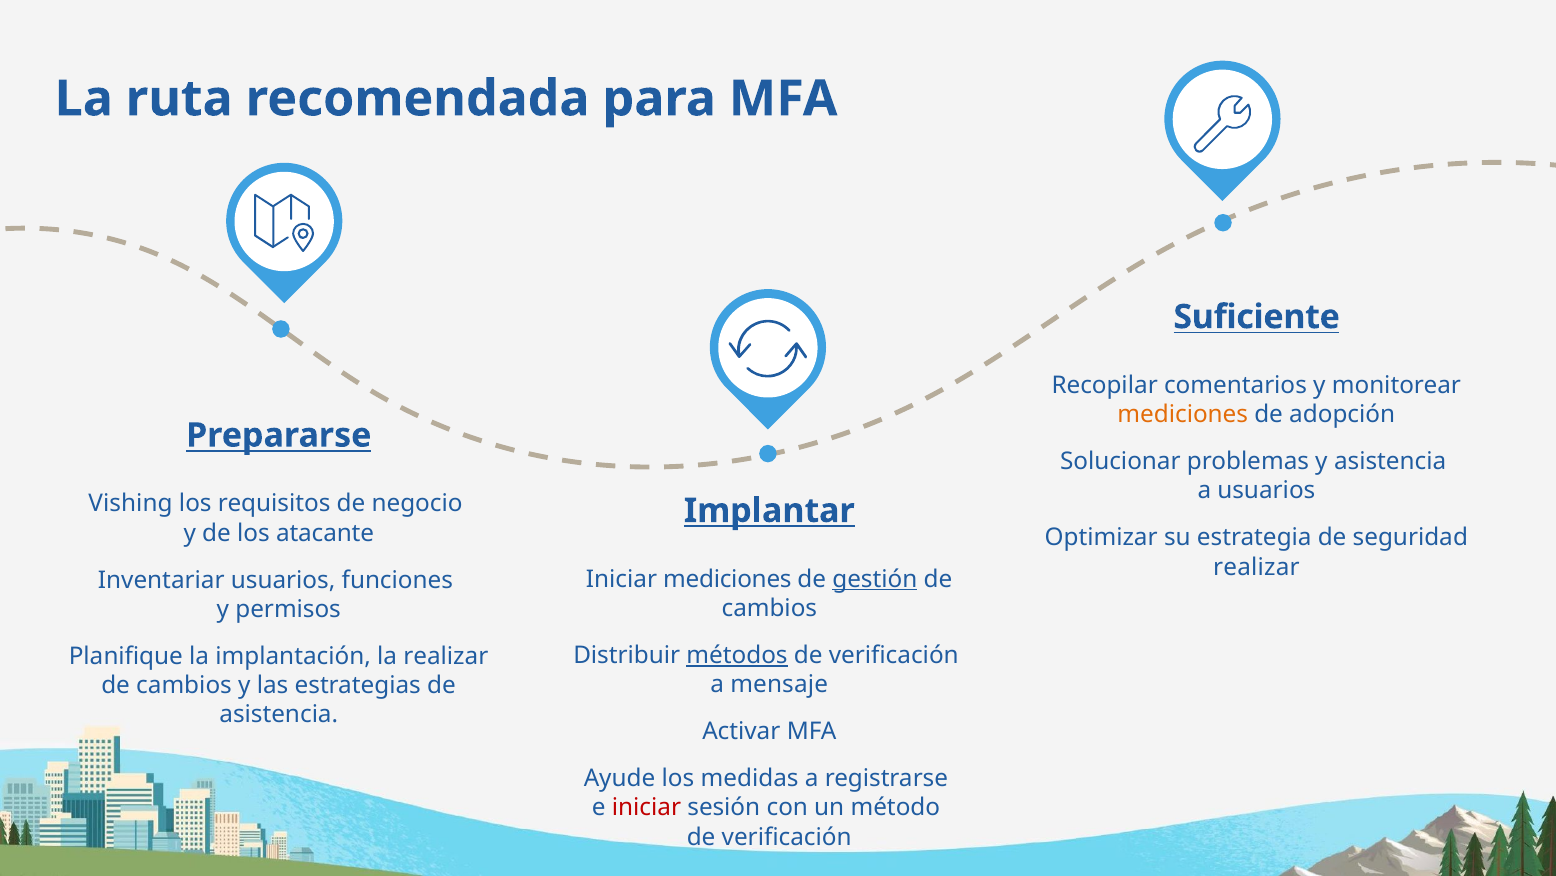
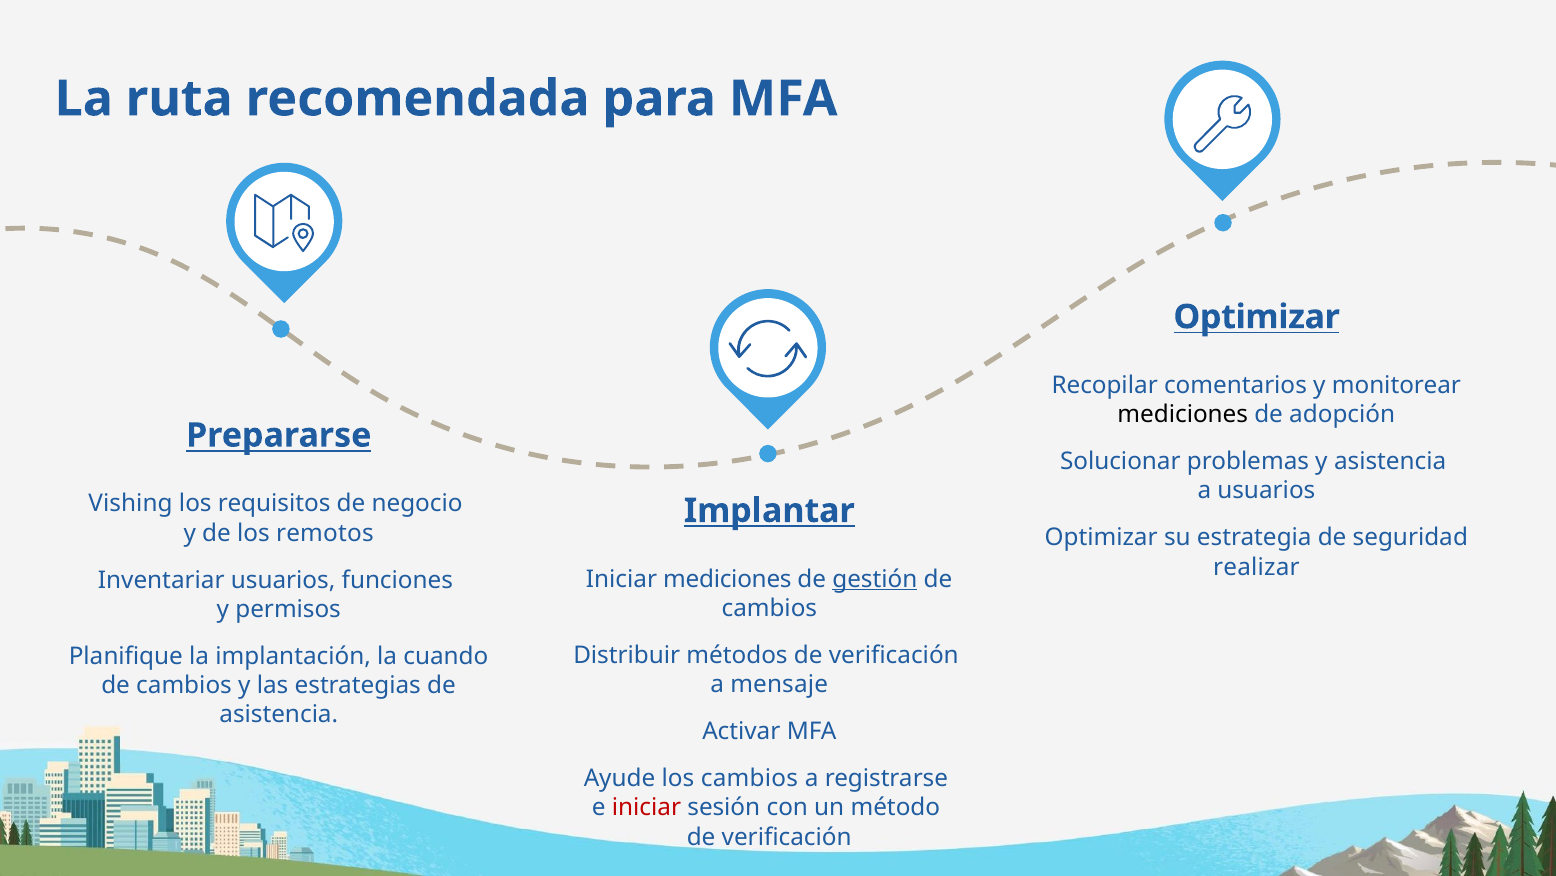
Suficiente: Suficiente -> Optimizar (1257, 317)
mediciones colour: orange -> black (1183, 414)
atacante: atacante -> remotos (325, 533)
métodos underline: present -> none (737, 655)
la realizar: realizar -> cuando (446, 656)
los medidas: medidas -> cambios (749, 778)
